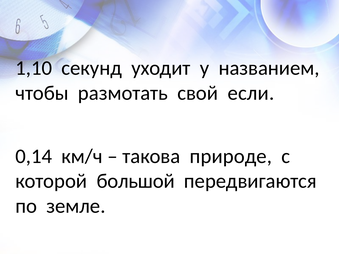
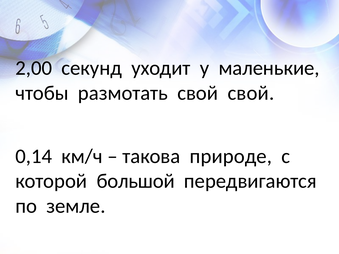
1,10: 1,10 -> 2,00 (34, 68)
названием: названием -> маленькие (269, 68)
свой если: если -> свой (251, 93)
